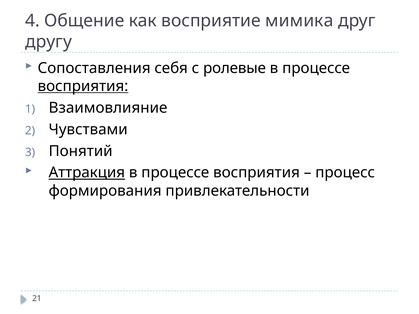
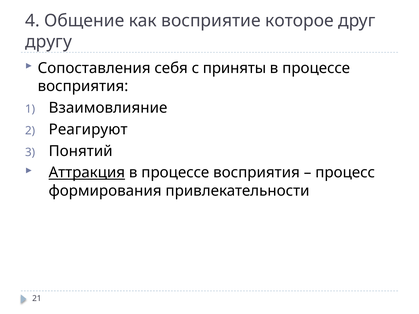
мимика: мимика -> которое (299, 21)
ролевые: ролевые -> приняты (235, 68)
восприятия underline: present -> none (83, 86)
Чувствами: Чувствами -> Реагируют (88, 130)
